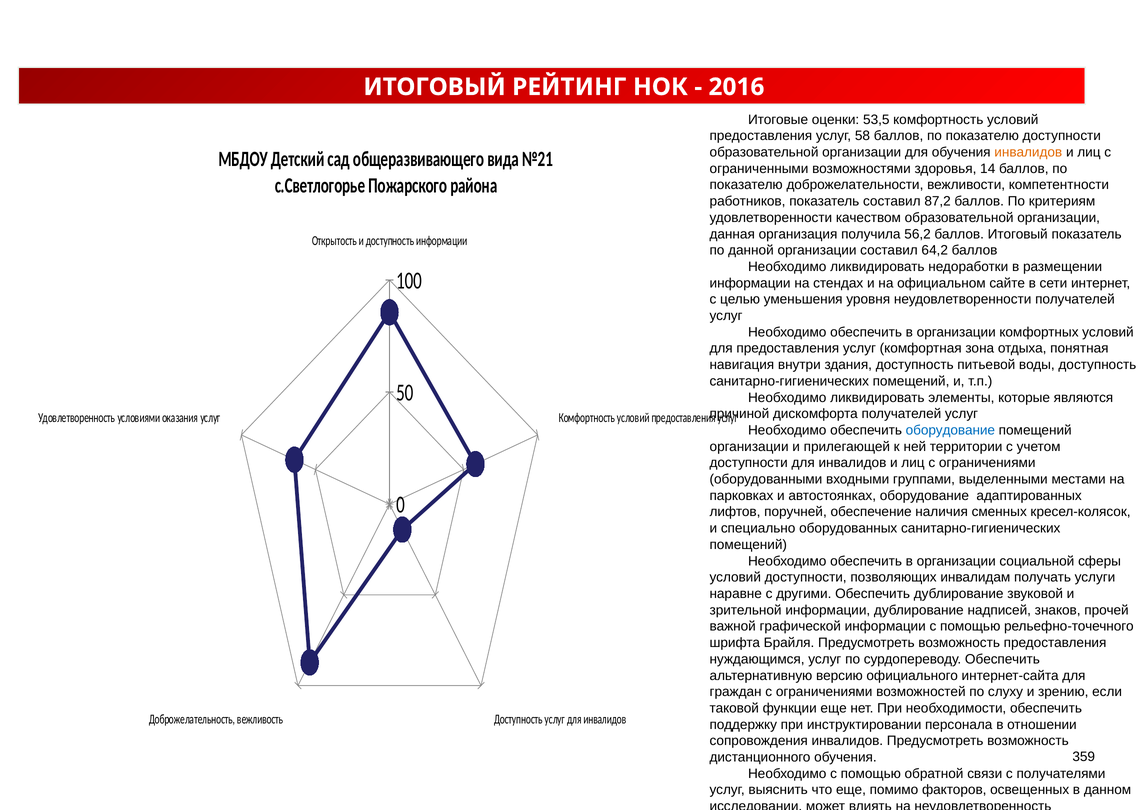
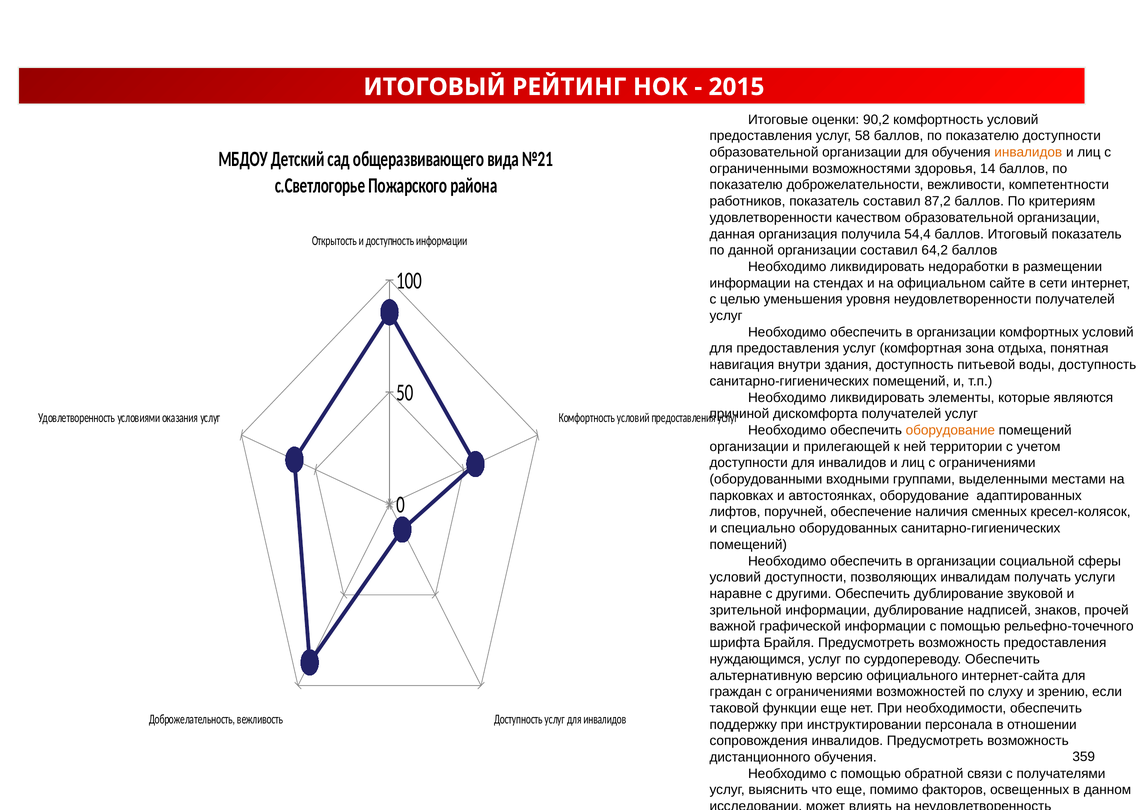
2016: 2016 -> 2015 (736, 87)
53,5: 53,5 -> 90,2 (876, 120)
56,2: 56,2 -> 54,4 (918, 234)
оборудование colour: blue -> orange (950, 430)
